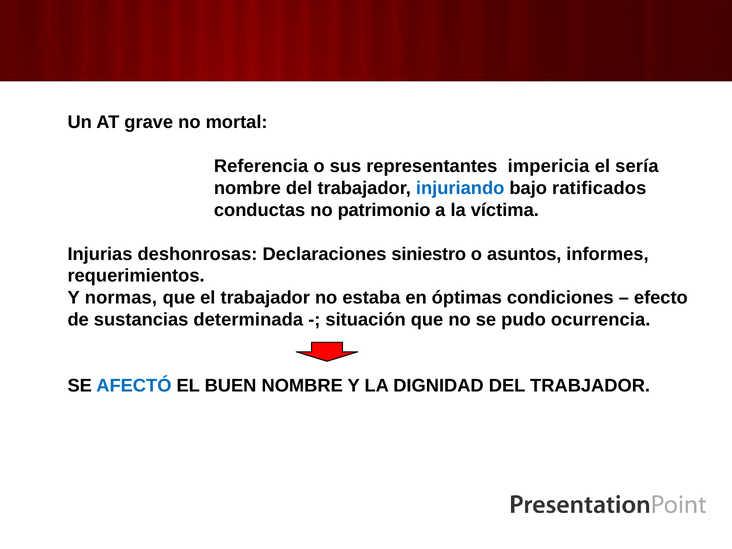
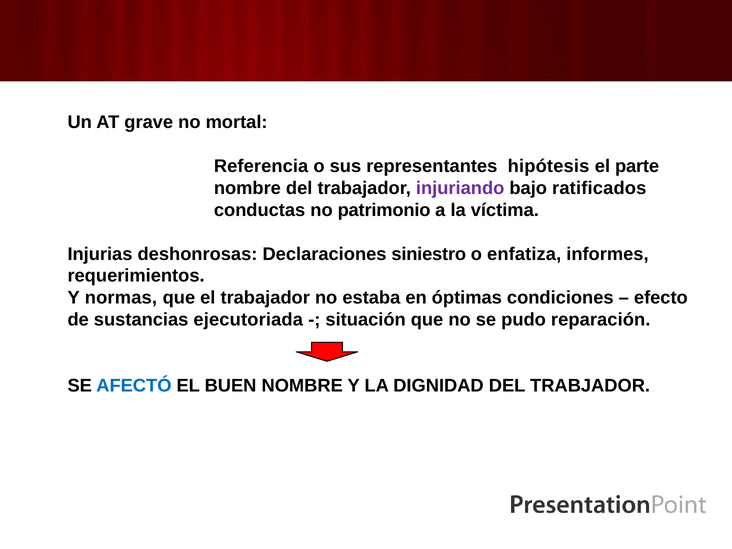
impericia: impericia -> hipótesis (549, 166)
sería: sería -> parte (637, 166)
injuriando colour: blue -> purple (460, 188)
asuntos: asuntos -> enfatiza (524, 254)
determinada: determinada -> ejecutoriada (248, 320)
ocurrencia: ocurrencia -> reparación (601, 320)
